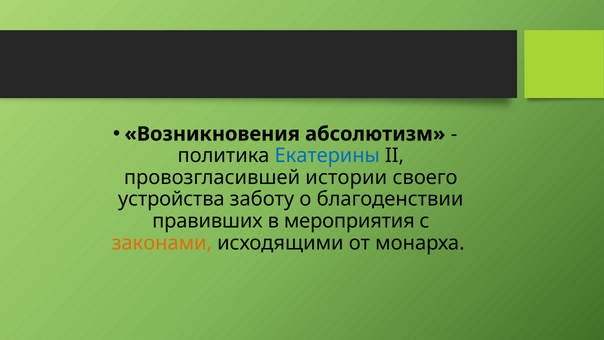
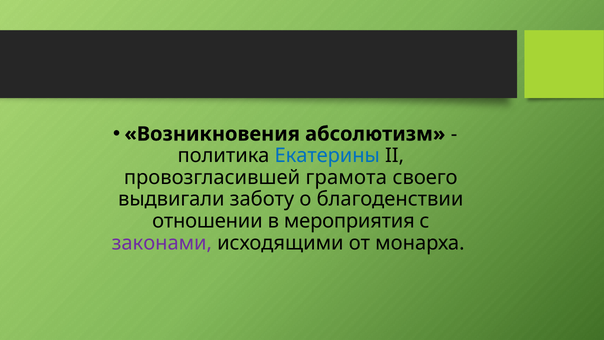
истории: истории -> грамота (346, 177)
устройства: устройства -> выдвигали (171, 199)
правивших: правивших -> отношении (207, 221)
законами colour: orange -> purple (162, 243)
